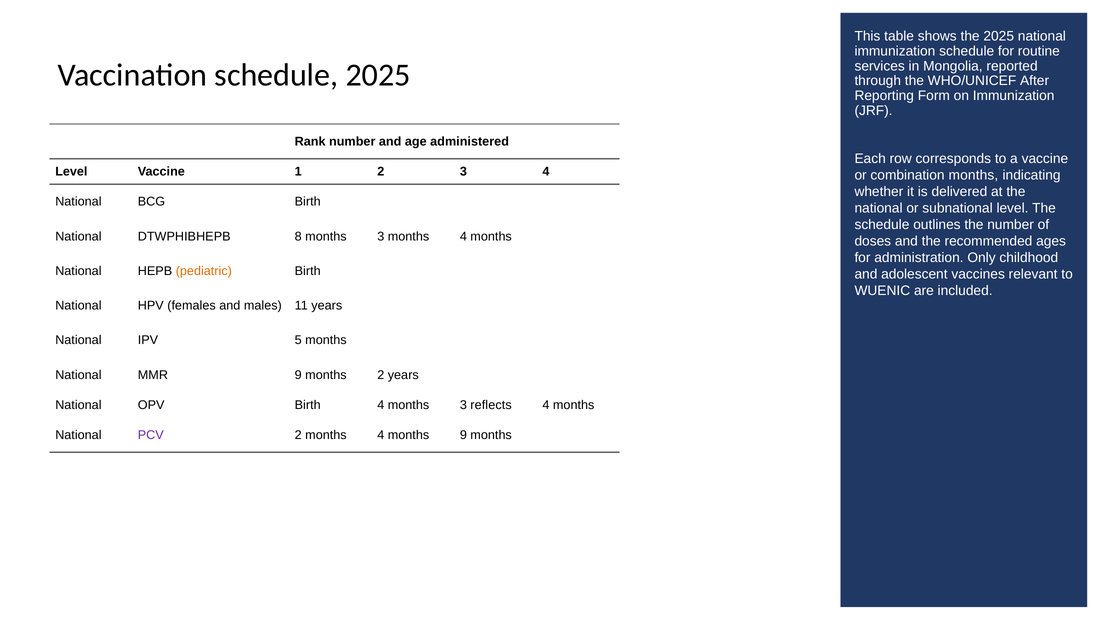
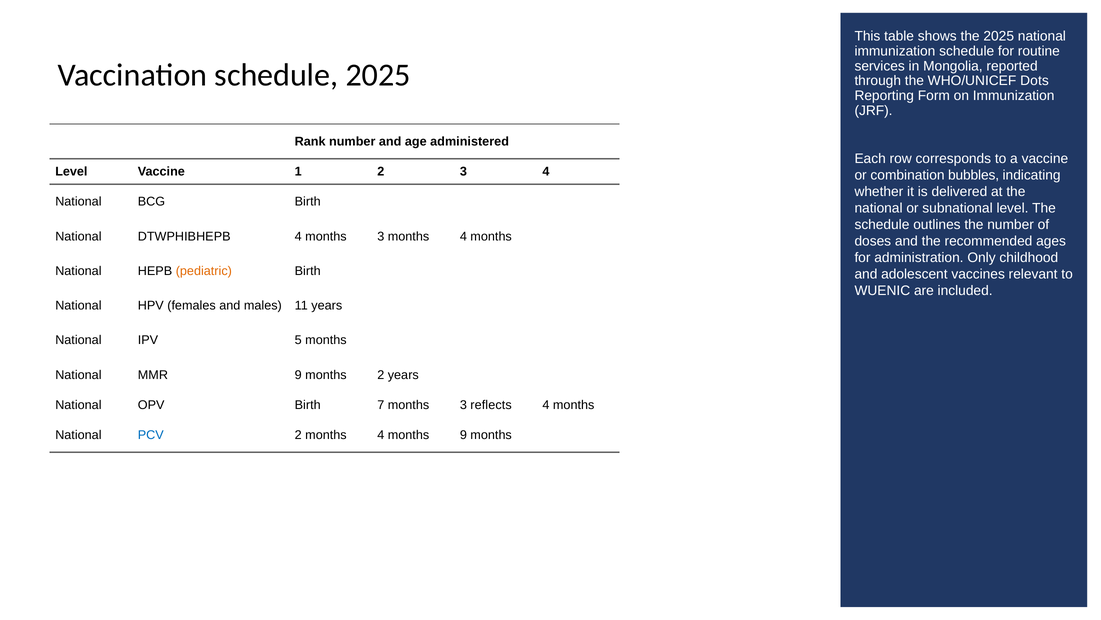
After: After -> Dots (1035, 81)
combination months: months -> bubbles (974, 175)
DTWPHIBHEPB 8: 8 -> 4 (298, 236)
Birth 4: 4 -> 7 (381, 404)
PCV colour: purple -> blue (151, 435)
